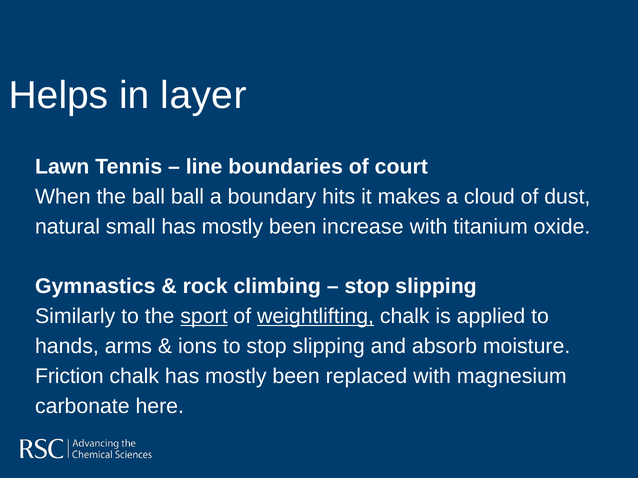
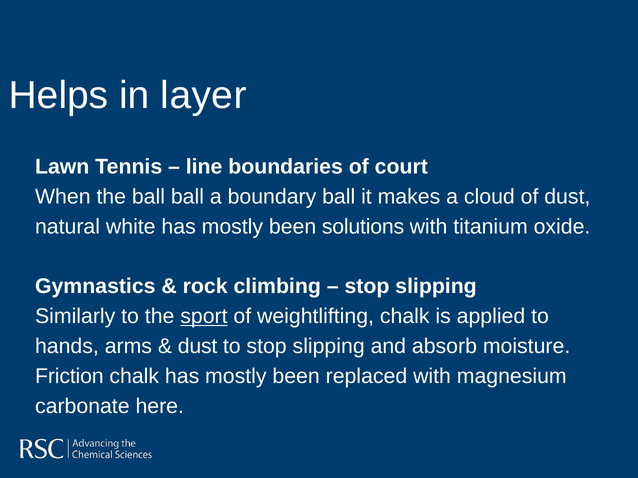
boundary hits: hits -> ball (339, 197)
small: small -> white (131, 227)
increase: increase -> solutions (363, 227)
weightlifting underline: present -> none (316, 317)
ions: ions -> dust (198, 347)
